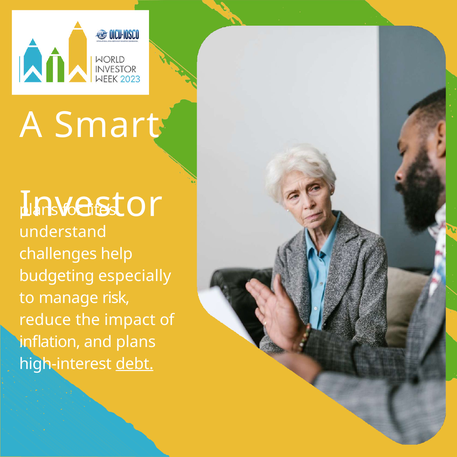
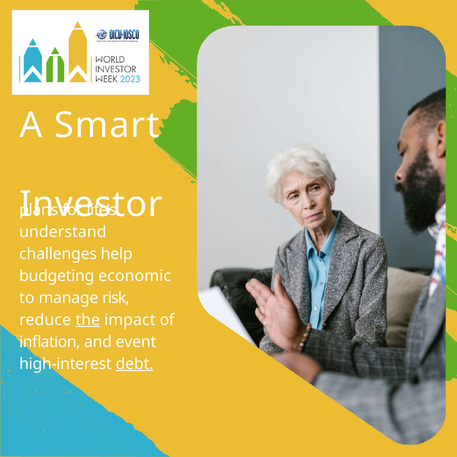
especially: especially -> economic (135, 276)
the underline: none -> present (88, 320)
and plans: plans -> event (136, 342)
